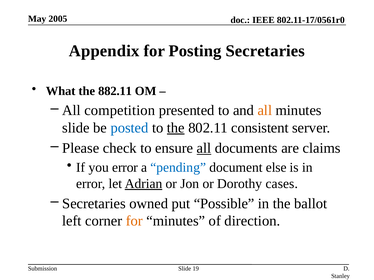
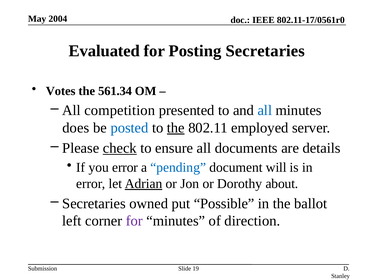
2005: 2005 -> 2004 (58, 19)
Appendix: Appendix -> Evaluated (104, 51)
What: What -> Votes (61, 91)
882.11: 882.11 -> 561.34 (115, 91)
all colour: orange -> blue (265, 111)
slide: slide -> does (76, 128)
consistent: consistent -> employed (260, 128)
check underline: none -> present (120, 148)
all underline: present -> none (204, 148)
claims: claims -> details (322, 148)
else: else -> will (276, 168)
cases: cases -> about (282, 184)
for colour: orange -> purple (134, 221)
